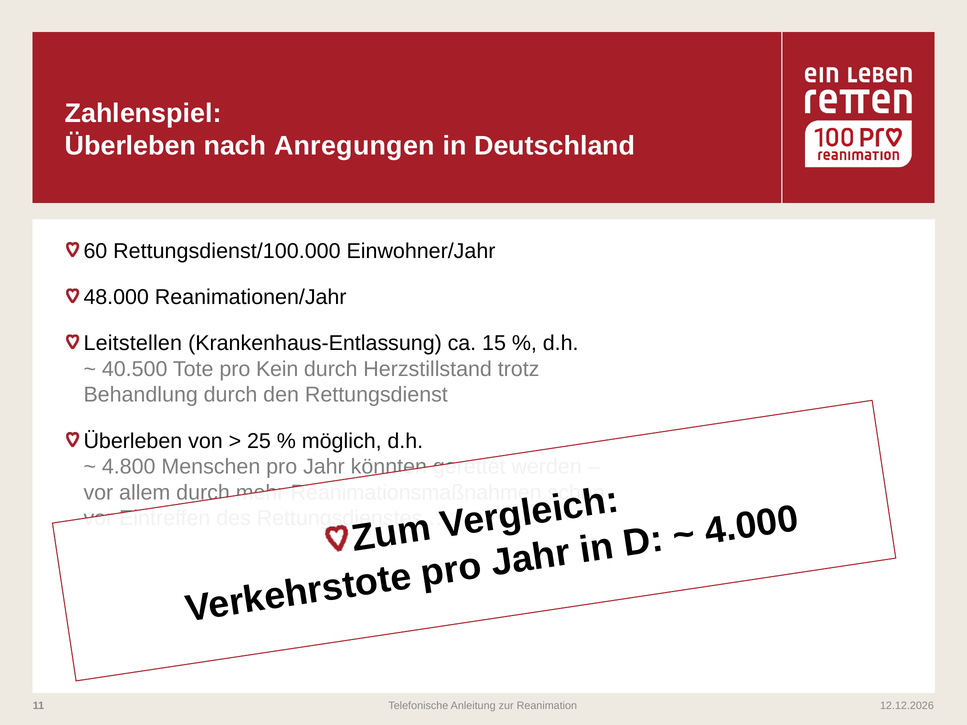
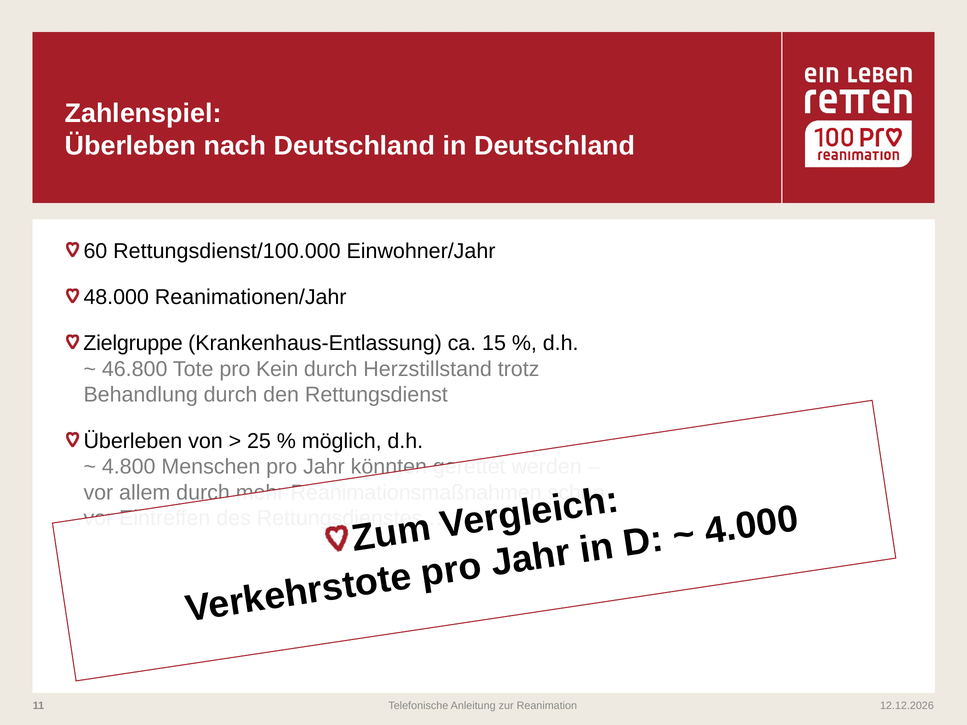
nach Anregungen: Anregungen -> Deutschland (355, 146)
Leitstellen: Leitstellen -> Zielgruppe (133, 343)
40.500: 40.500 -> 46.800 (135, 369)
